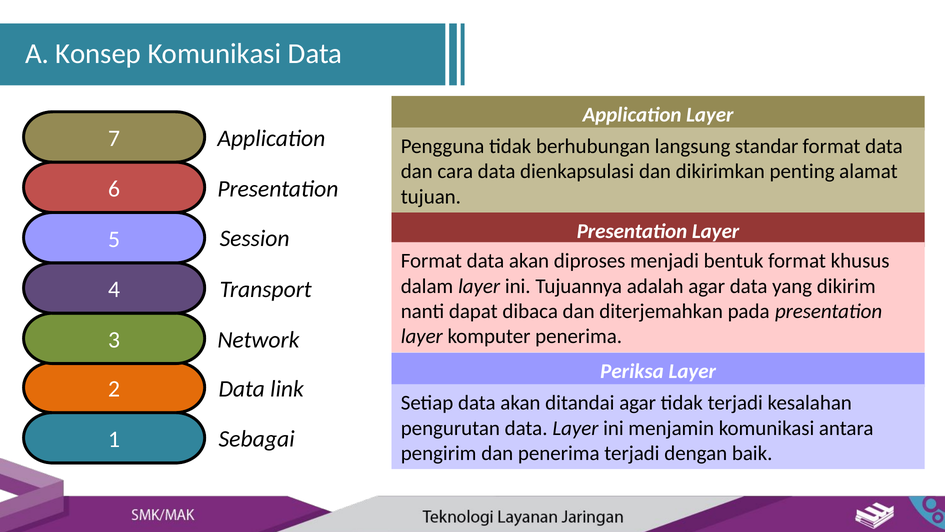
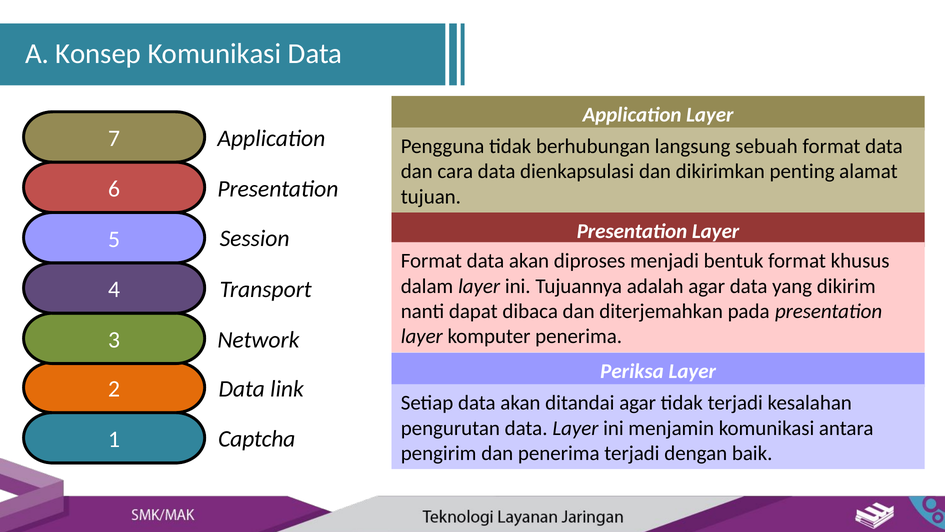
standar: standar -> sebuah (766, 146)
Sebagai: Sebagai -> Captcha (257, 439)
